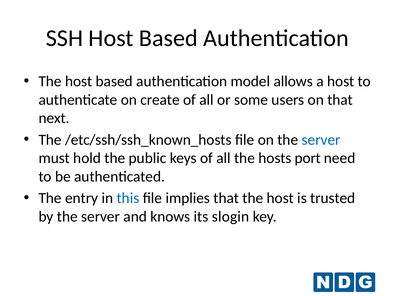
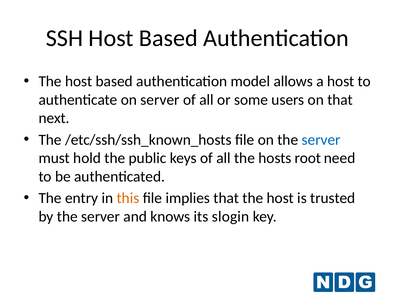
on create: create -> server (160, 100)
port: port -> root (308, 158)
this colour: blue -> orange (128, 198)
